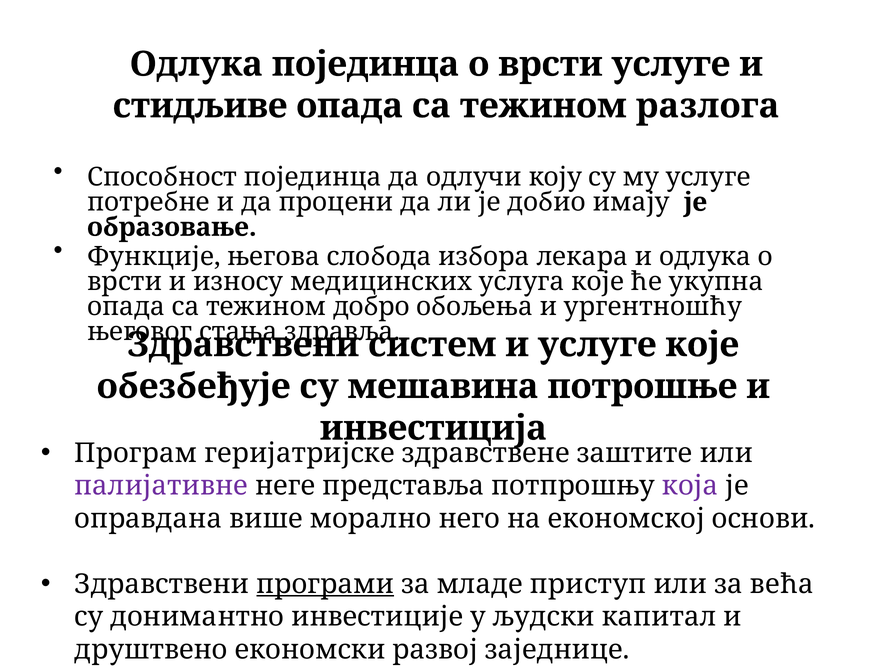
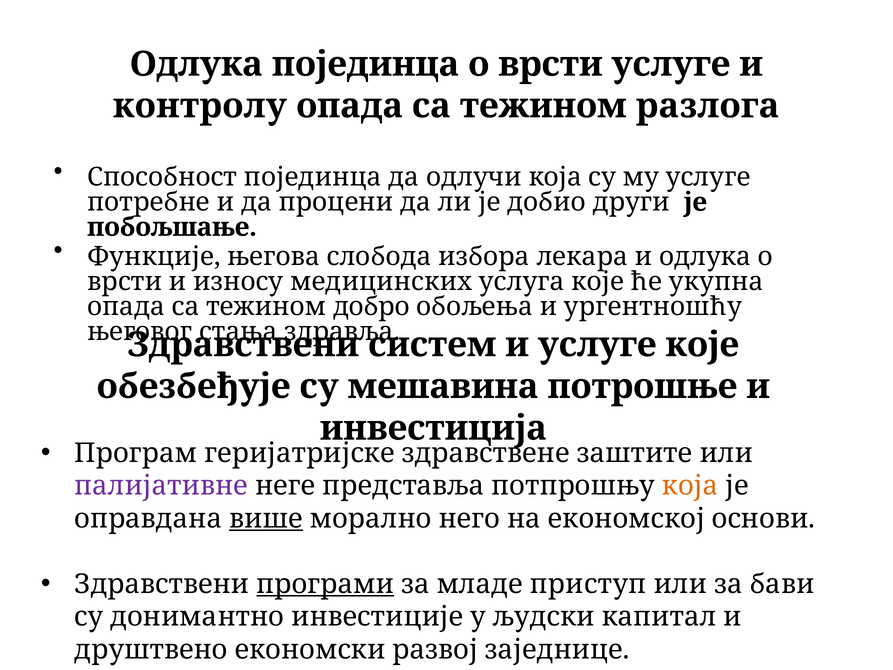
стидљиве: стидљиве -> контролу (200, 106)
одлучи коју: коју -> која (555, 177)
имају: имају -> други (631, 202)
образовање: образовање -> побољшање (172, 227)
која colour: purple -> orange (690, 486)
више underline: none -> present (266, 518)
већа: већа -> бави (782, 584)
